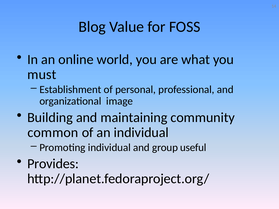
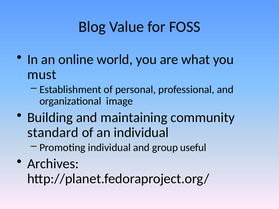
common: common -> standard (53, 133)
Provides: Provides -> Archives (53, 164)
